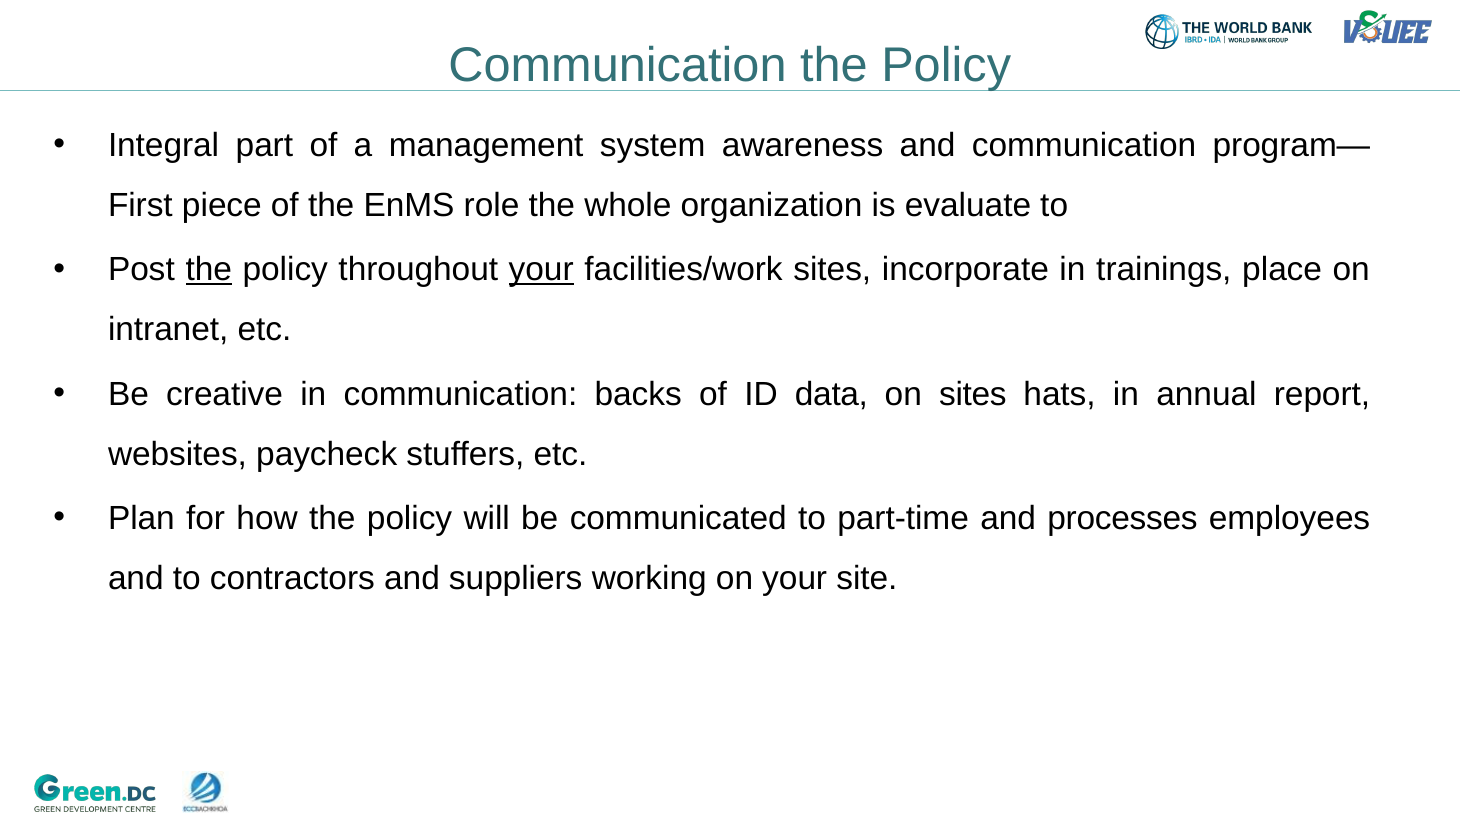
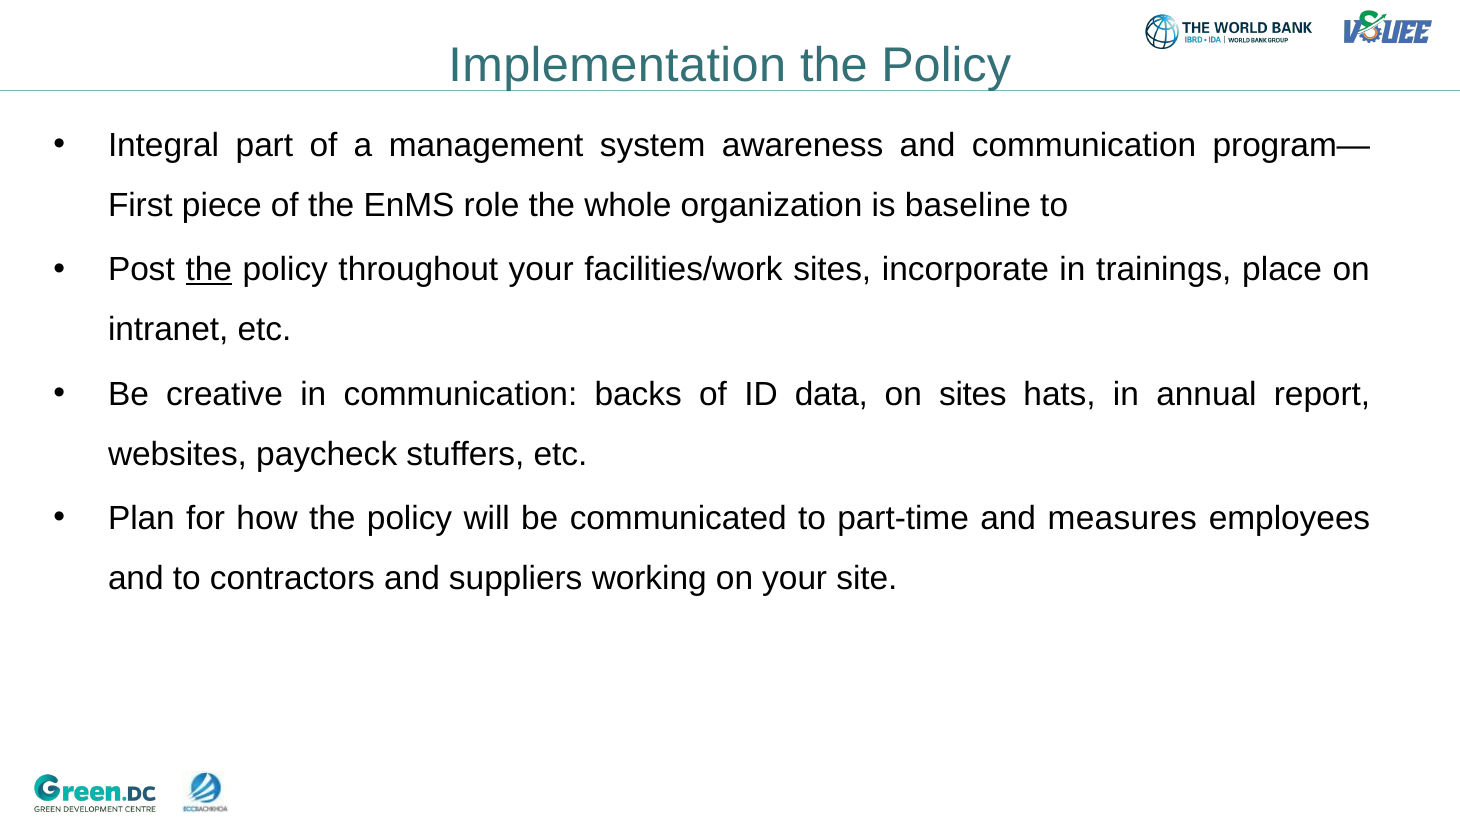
Communication: Communication -> Implementation (617, 66)
evaluate: evaluate -> baseline (968, 206)
your underline: present -> none (541, 270)
processes: processes -> measures (1122, 519)
